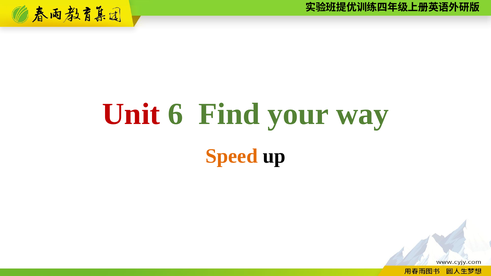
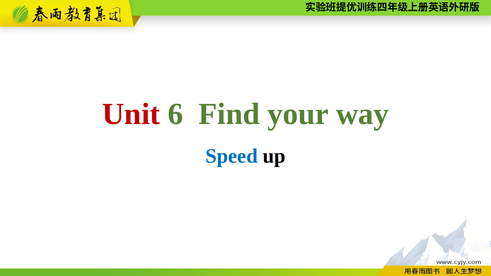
Speed colour: orange -> blue (232, 156)
